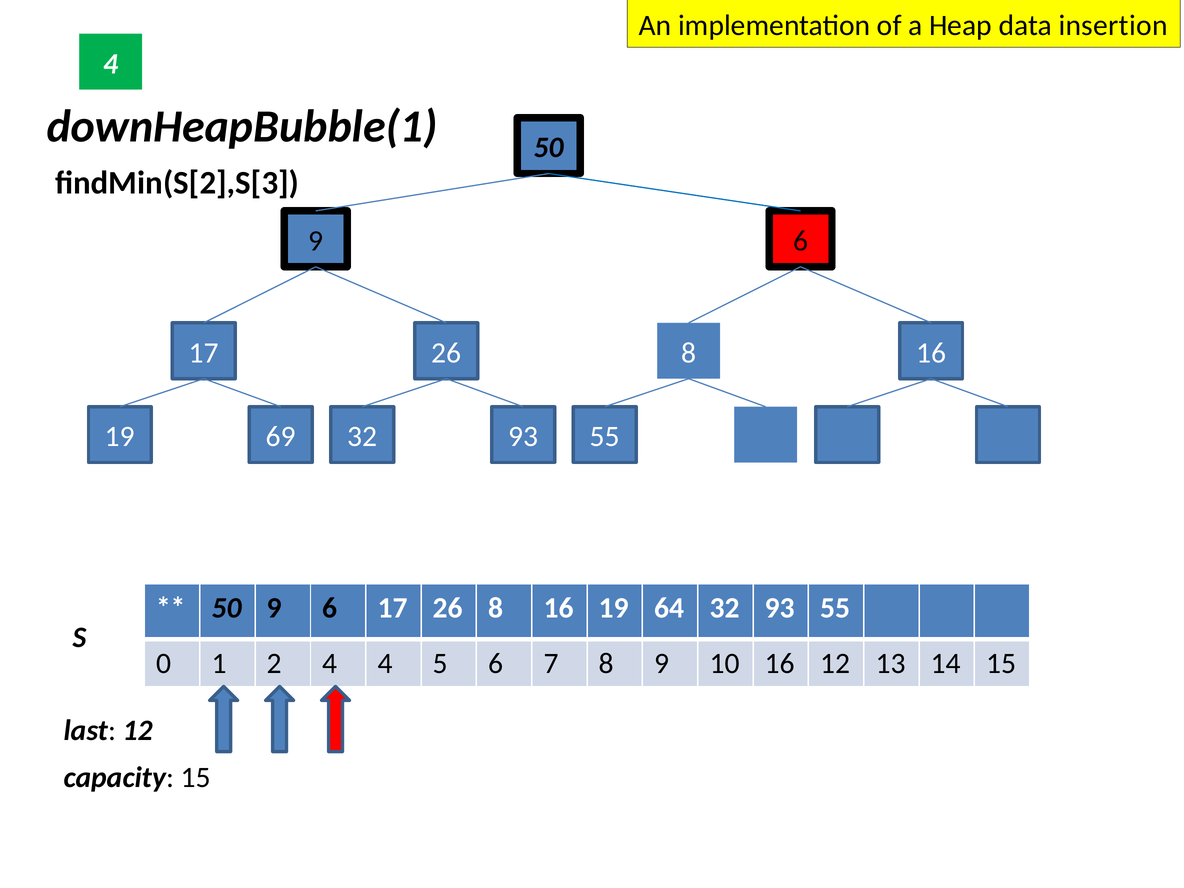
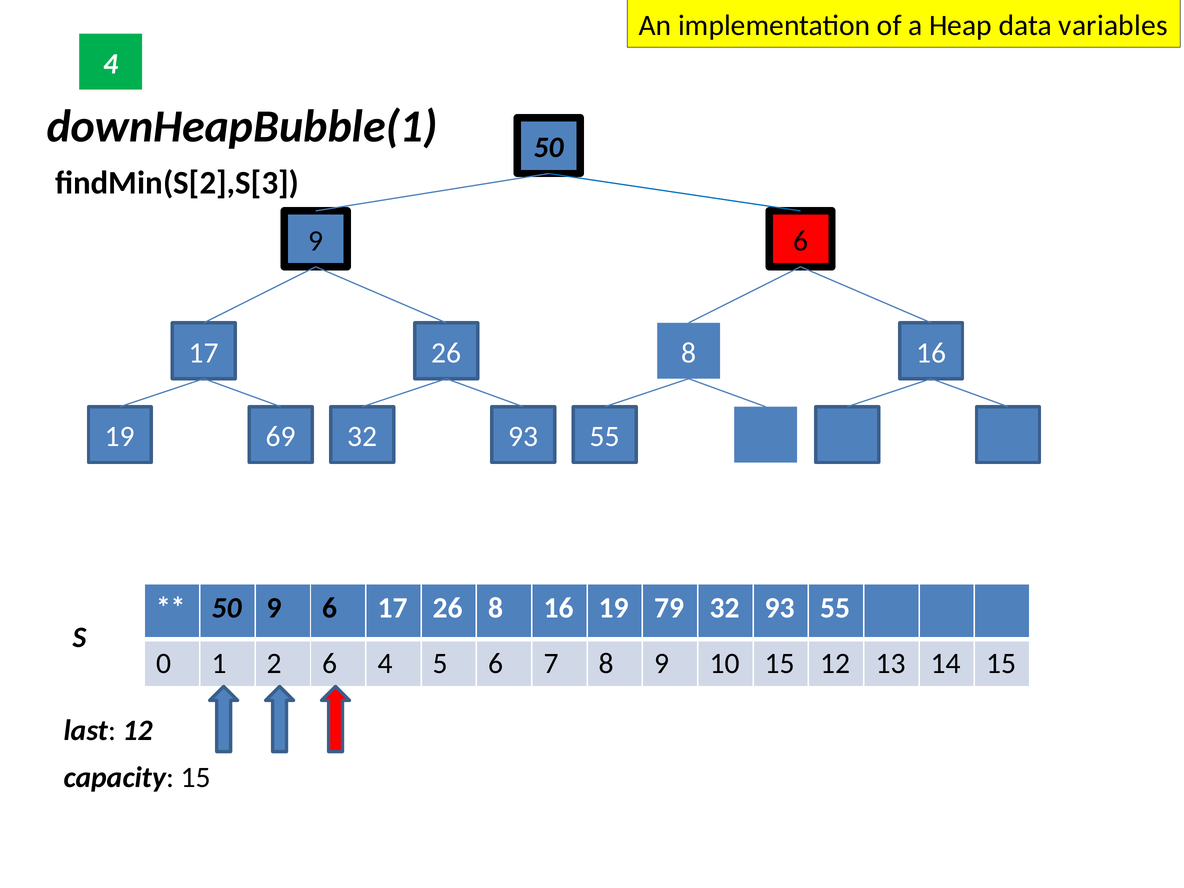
insertion: insertion -> variables (1113, 26)
64: 64 -> 79 (669, 608)
2 4: 4 -> 6 (330, 664)
10 16: 16 -> 15 (780, 664)
